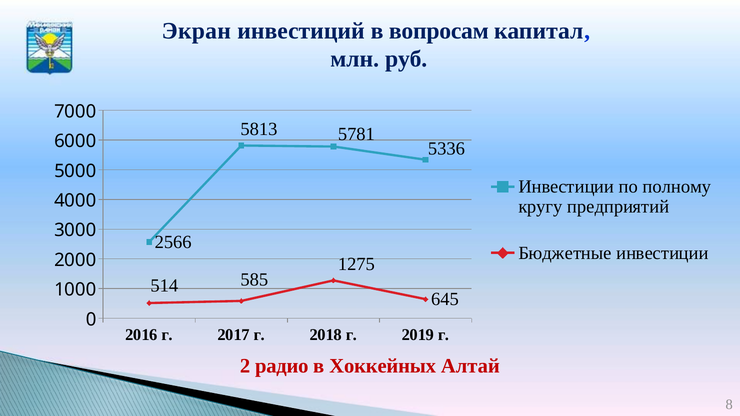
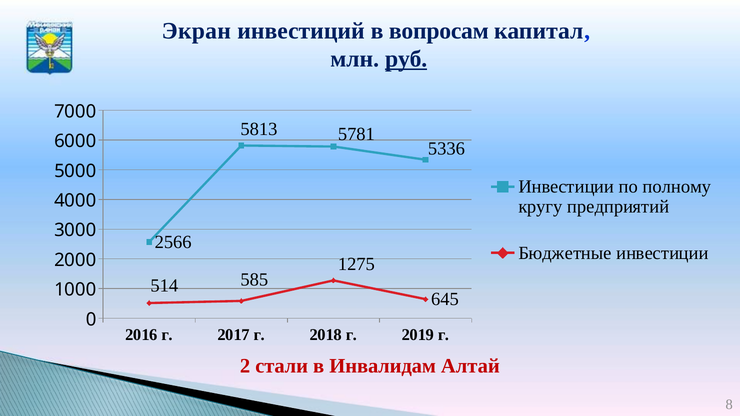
руб underline: none -> present (406, 59)
радио: радио -> стали (282, 366)
Хоккейных: Хоккейных -> Инвалидам (383, 366)
